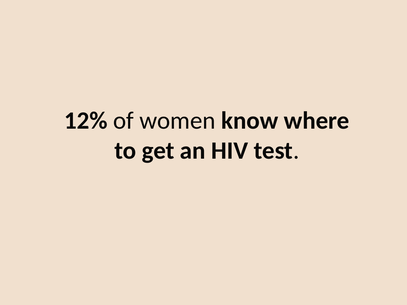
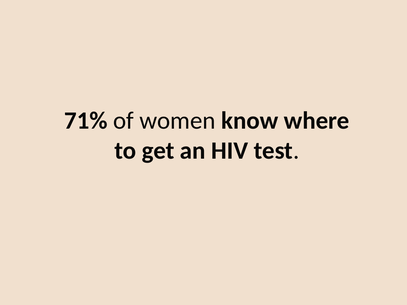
12%: 12% -> 71% (86, 121)
